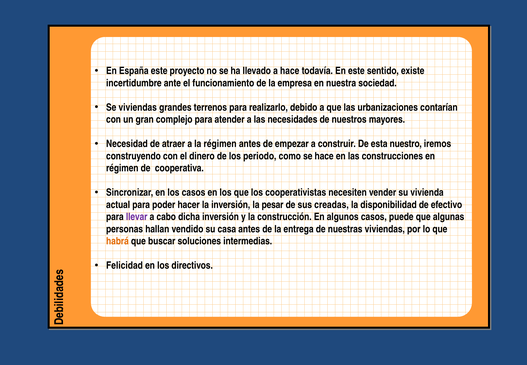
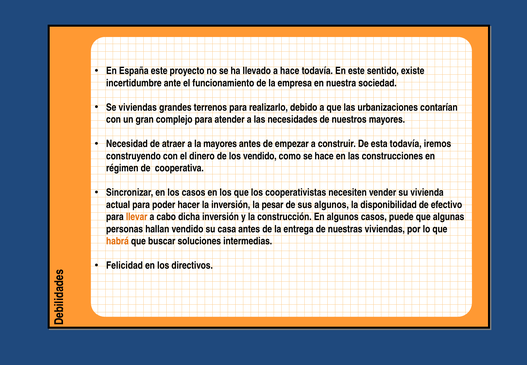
la régimen: régimen -> mayores (220, 144)
esta nuestro: nuestro -> todavía (406, 144)
los periodo: periodo -> vendido (260, 156)
sus creadas: creadas -> algunos (332, 205)
llevar colour: purple -> orange (137, 217)
